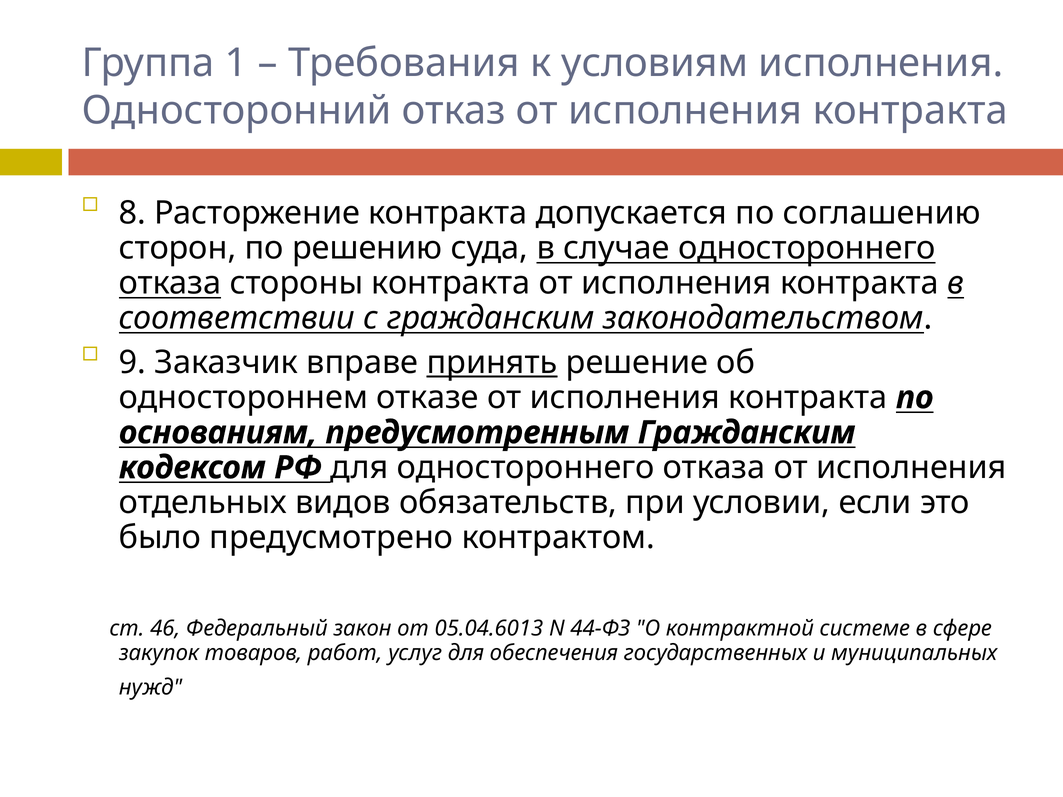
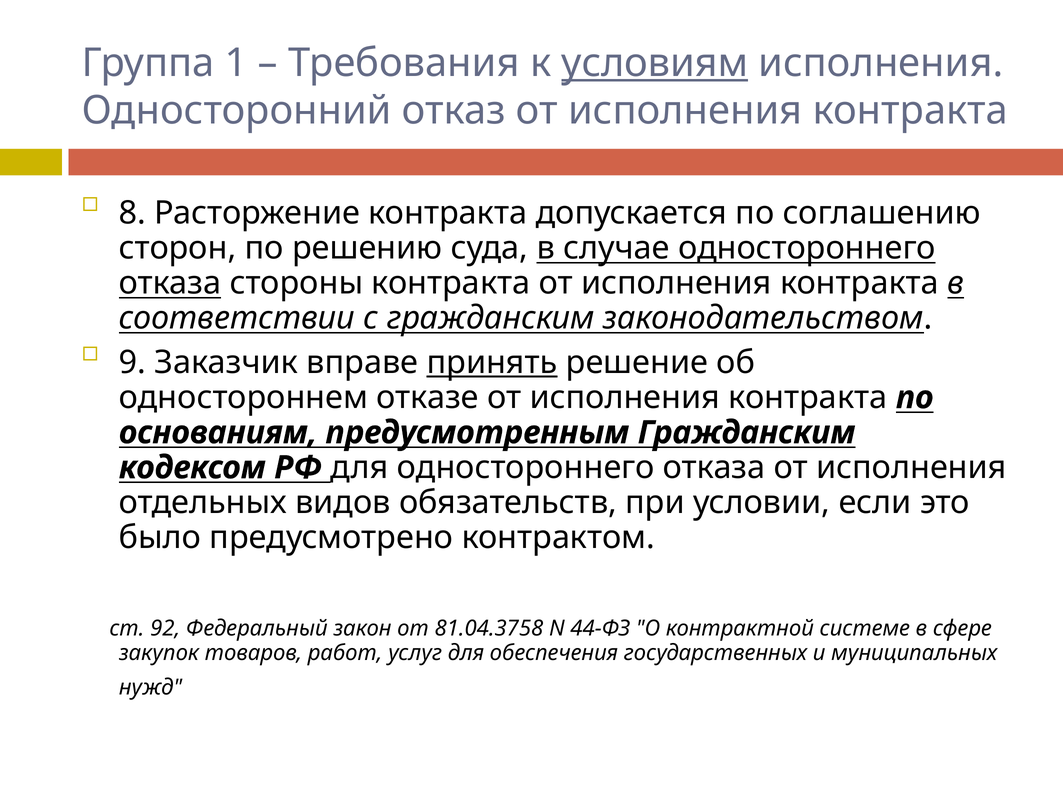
условиям underline: none -> present (655, 63)
46: 46 -> 92 (165, 629)
05.04.6013: 05.04.6013 -> 81.04.3758 (489, 629)
